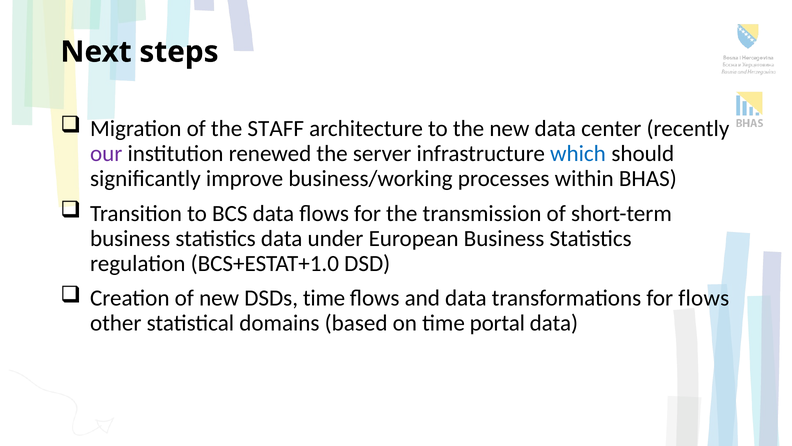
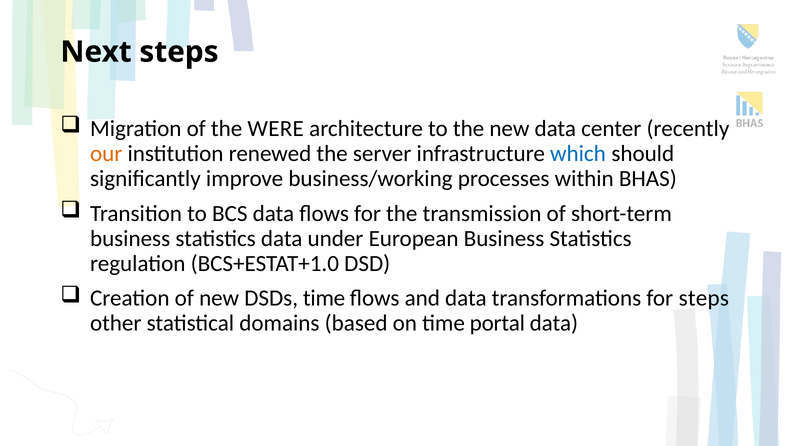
STAFF: STAFF -> WERE (276, 128)
our colour: purple -> orange (106, 153)
for flows: flows -> steps (704, 298)
